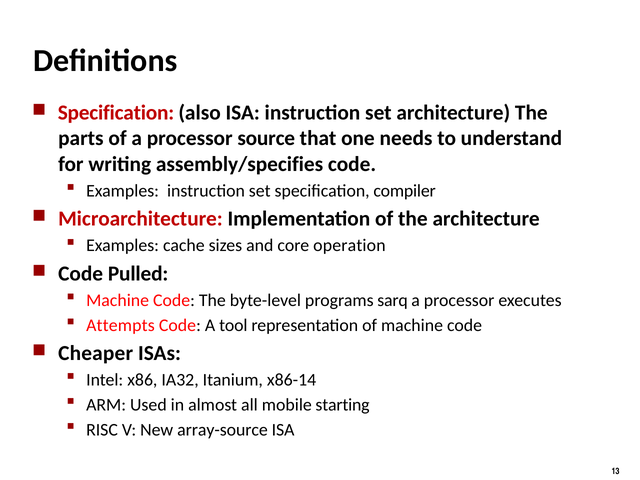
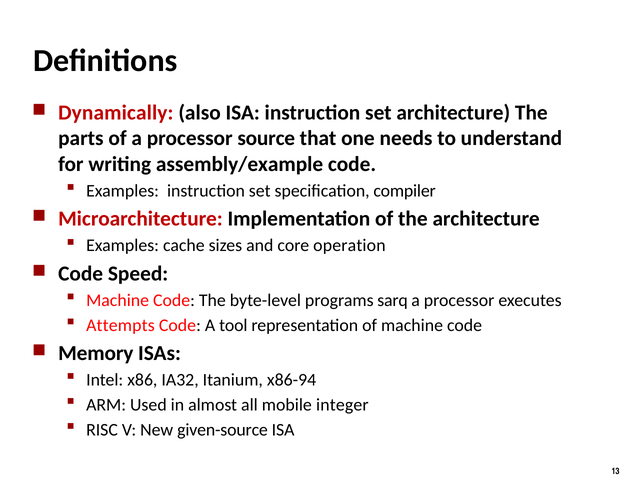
Specification: Specification -> Dynamically (116, 113)
assembly/specifies: assembly/specifies -> assembly/example (240, 164)
Pulled: Pulled -> Speed (138, 274)
Cheaper: Cheaper -> Memory (96, 353)
x86-14: x86-14 -> x86-94 (292, 380)
starting: starting -> integer (342, 405)
array-source: array-source -> given-source (223, 430)
